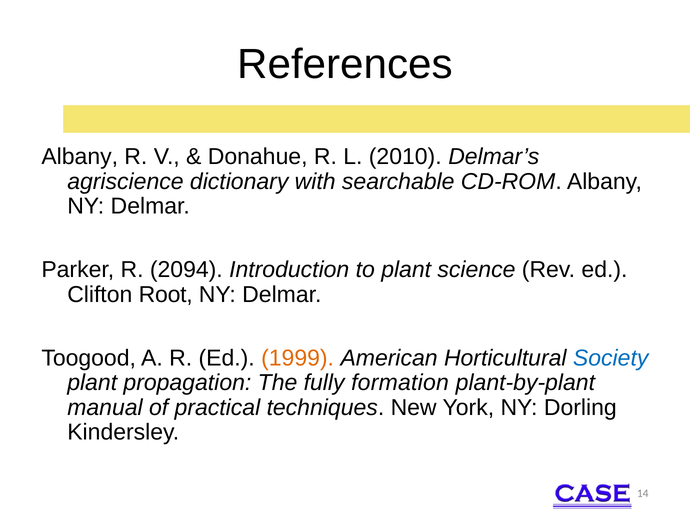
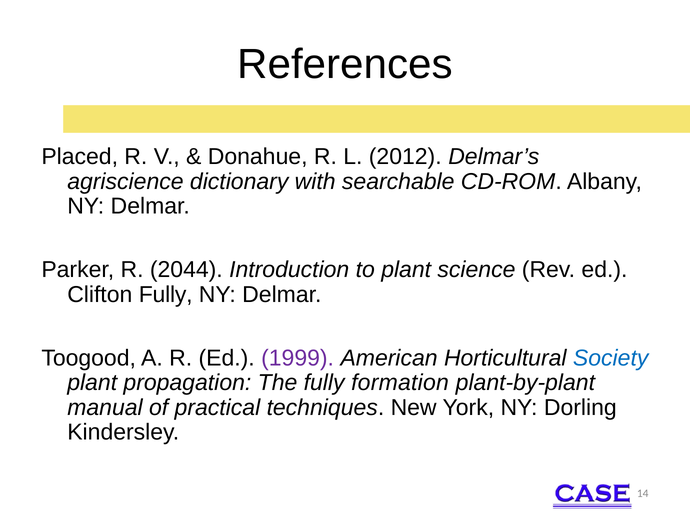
Albany: Albany -> Placed (80, 157)
2010: 2010 -> 2012 (405, 157)
2094: 2094 -> 2044 (186, 270)
Clifton Root: Root -> Fully (166, 295)
1999 colour: orange -> purple (298, 358)
